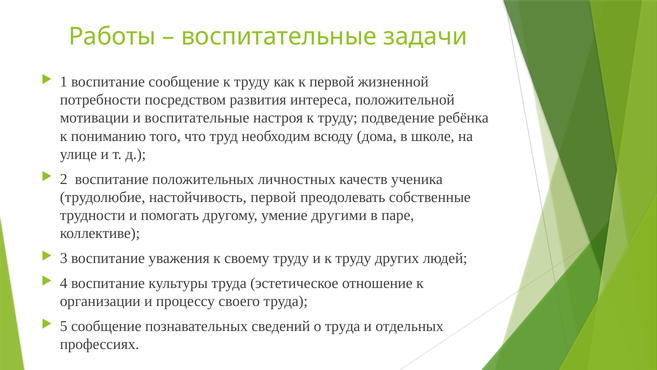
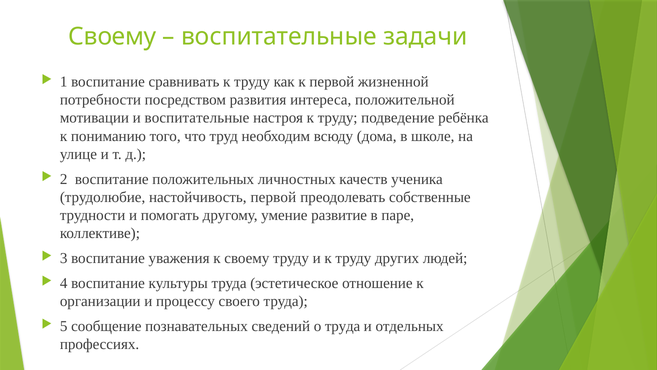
Работы: Работы -> Своему (112, 36)
воспитание сообщение: сообщение -> сравнивать (184, 82)
другими: другими -> развитие (339, 215)
